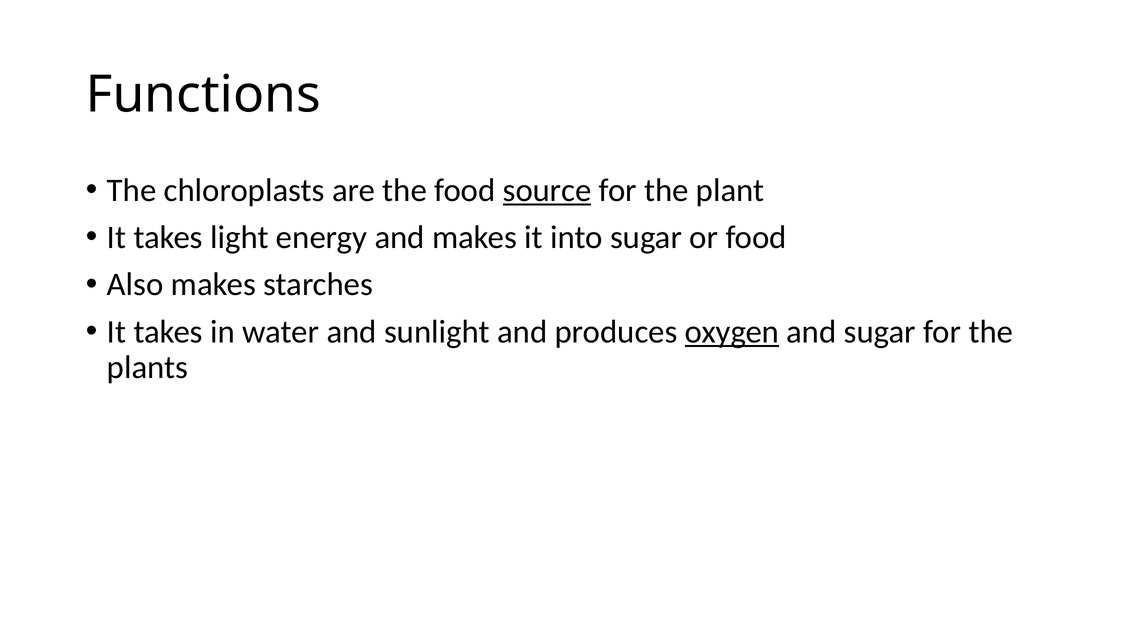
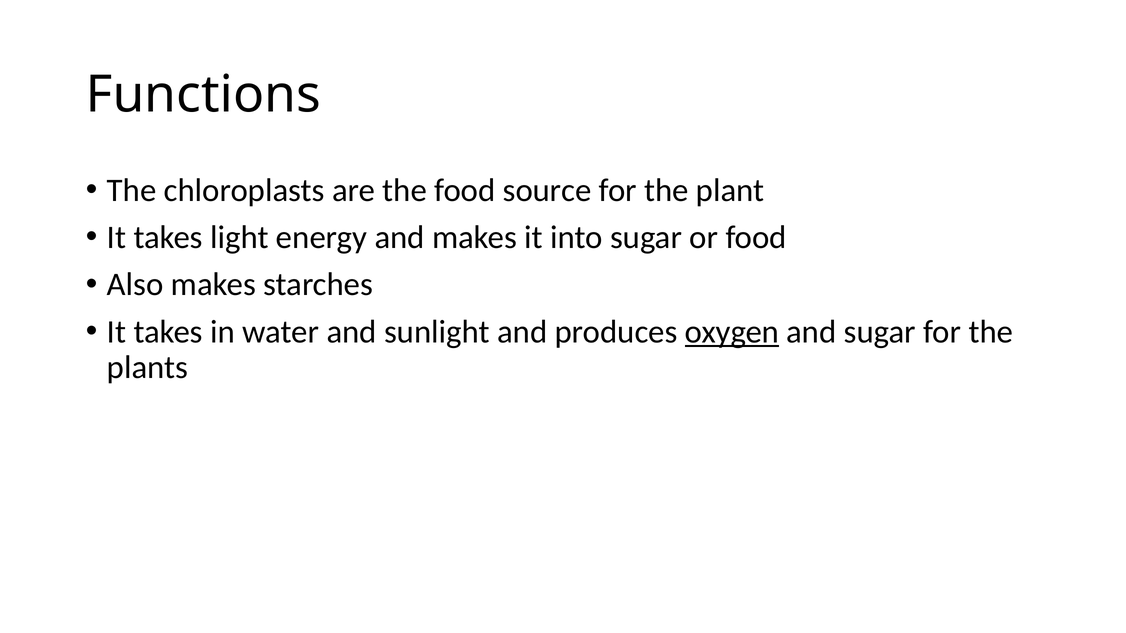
source underline: present -> none (547, 190)
